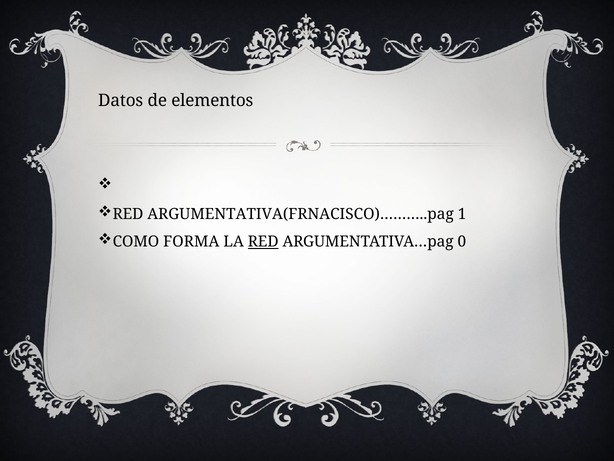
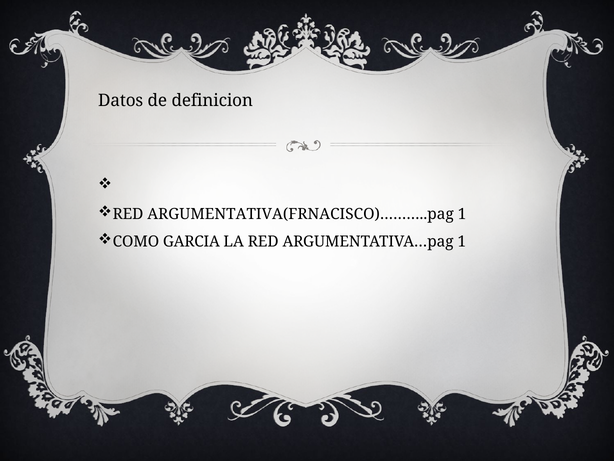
elementos: elementos -> definicion (212, 100)
FORMA: FORMA -> GARCIA (191, 241)
RED underline: present -> none (263, 241)
ARGUMENTATIVA…pag 0: 0 -> 1 (462, 241)
